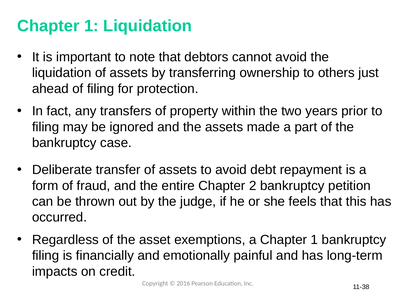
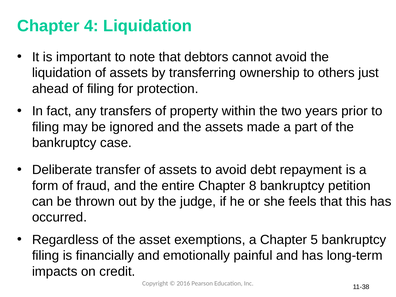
1: 1 -> 4 (91, 26)
2: 2 -> 8 (253, 186)
a Chapter 1: 1 -> 5 (314, 240)
